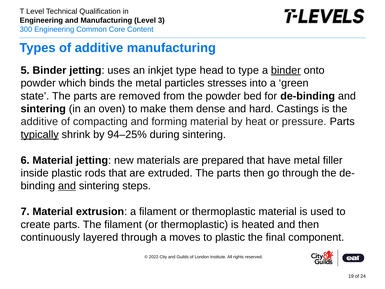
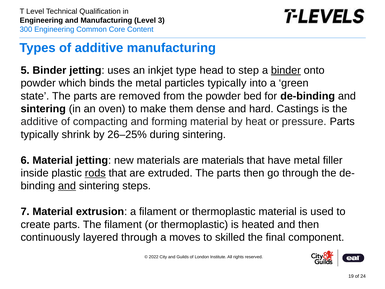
to type: type -> step (249, 70)
particles stresses: stresses -> typically (227, 83)
typically underline: present -> none (40, 134)
94–25%: 94–25% -> 26–25% (127, 134)
are prepared: prepared -> materials (223, 160)
rods underline: none -> present (95, 173)
to plastic: plastic -> skilled (230, 237)
